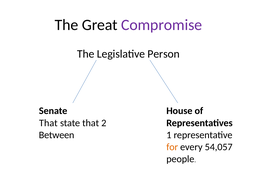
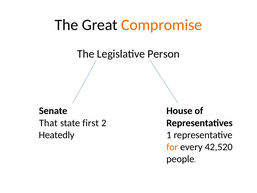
Compromise colour: purple -> orange (162, 25)
state that: that -> first (91, 123)
Between: Between -> Heatedly (57, 135)
54,057: 54,057 -> 42,520 (219, 147)
